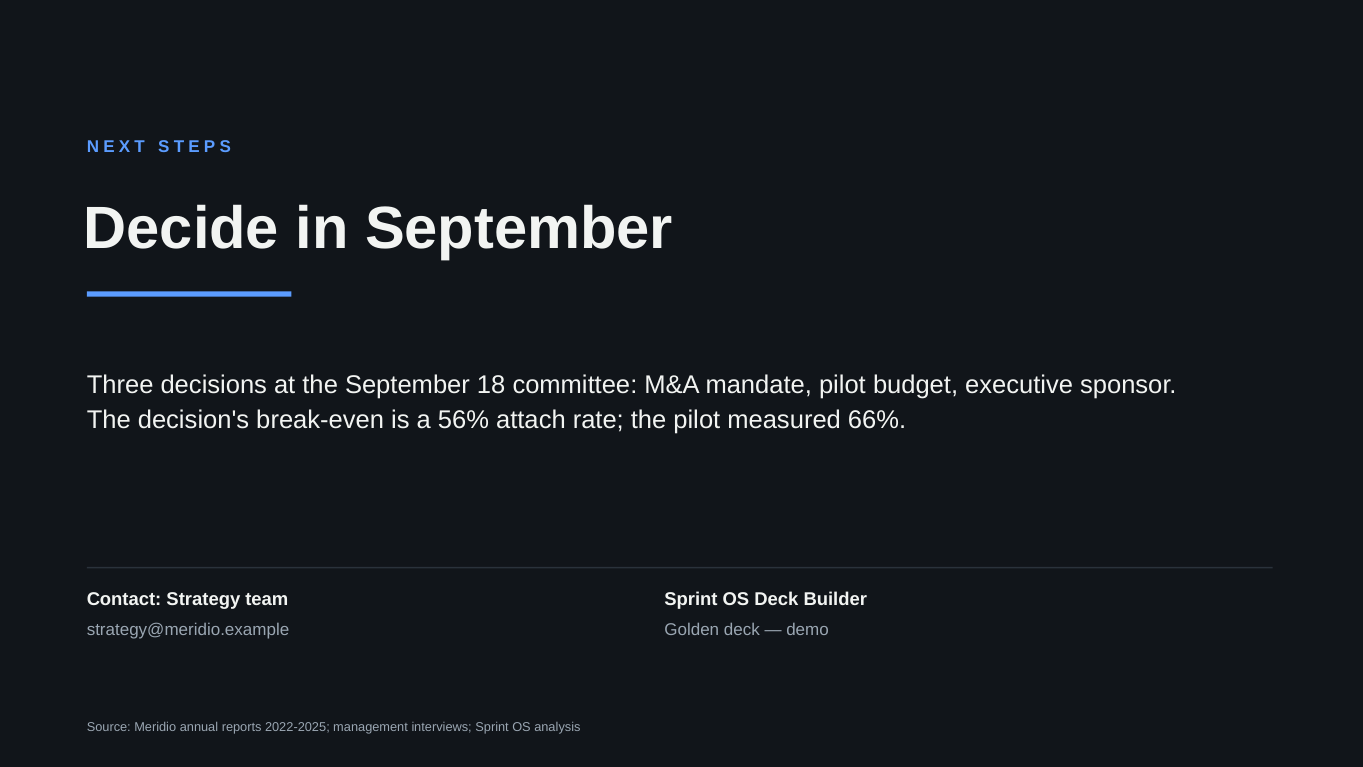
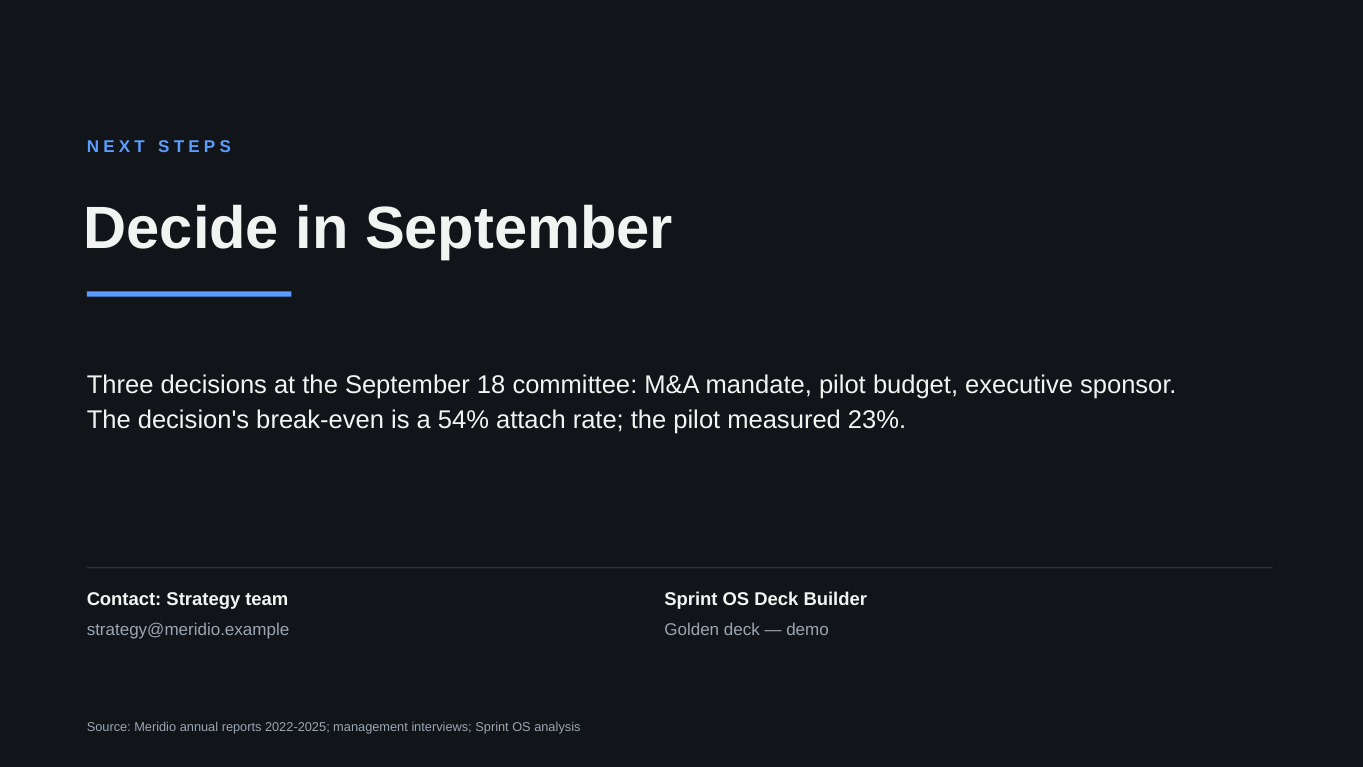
56%: 56% -> 54% (463, 419)
66%: 66% -> 23% (877, 419)
